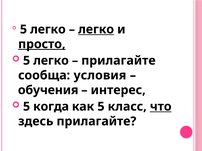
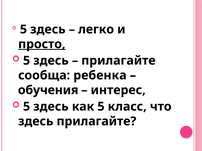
легко: легко -> здесь (48, 29)
легко underline: present -> none (96, 29)
легко: легко -> здесь (51, 61)
условия: условия -> ребенка (100, 76)
когда: когда -> здесь (51, 107)
что underline: present -> none (161, 107)
